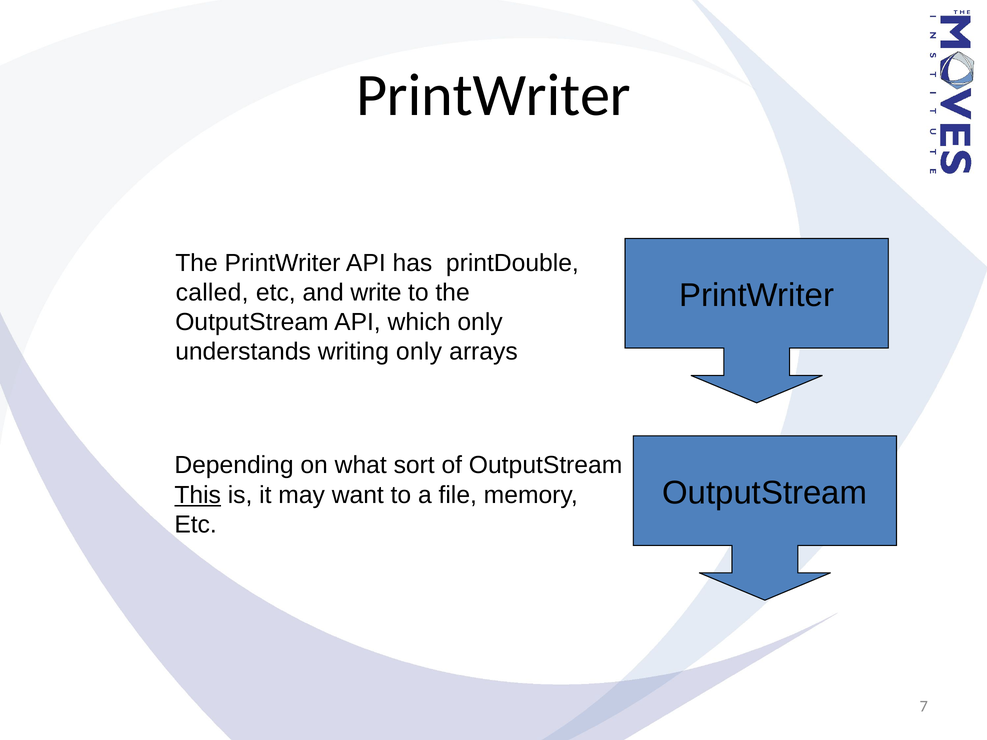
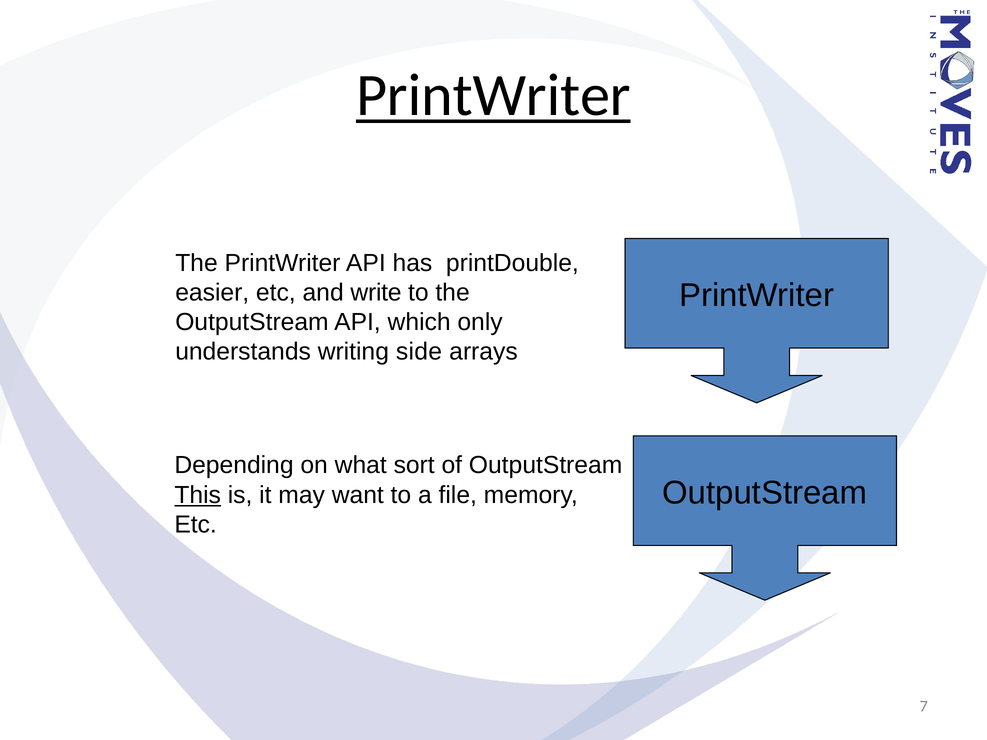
PrintWriter underline: none -> present (493, 96)
called: called -> easier (212, 293)
writing only: only -> side (419, 352)
